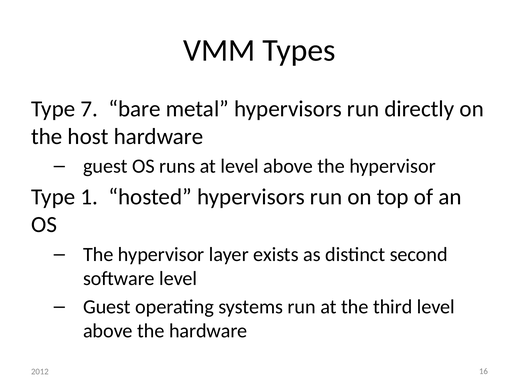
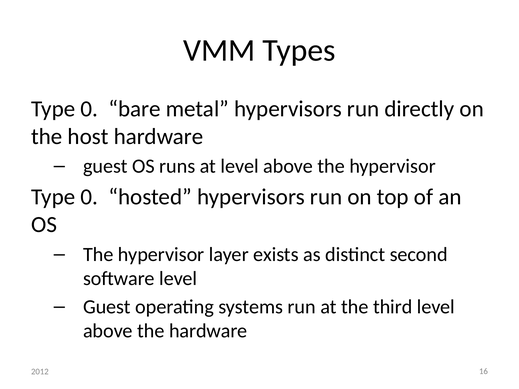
7: 7 -> 0 (89, 109)
1: 1 -> 0 (89, 197)
